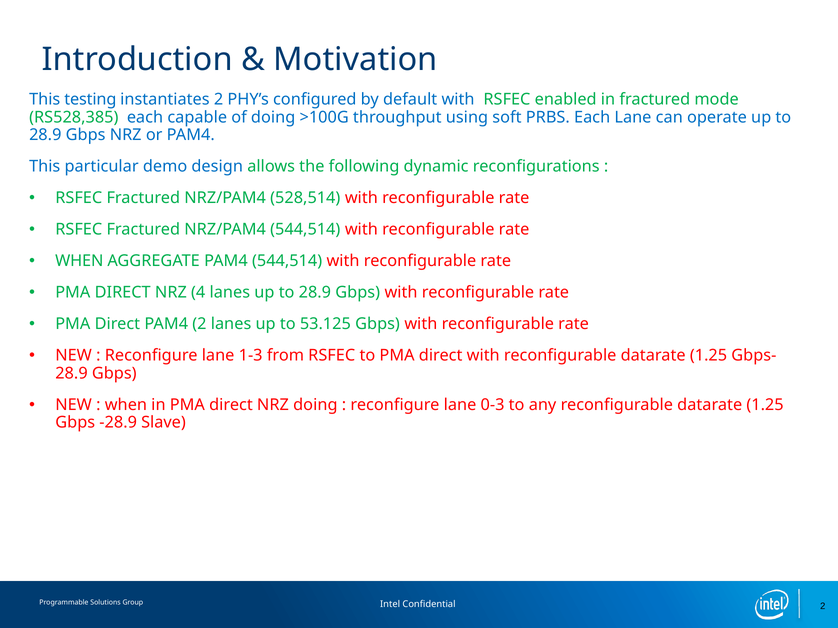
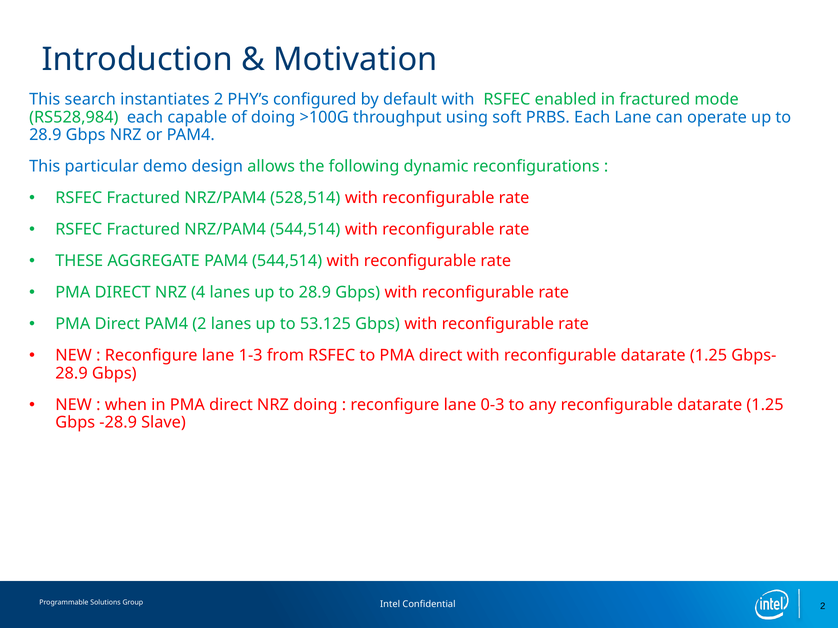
testing: testing -> search (90, 100)
RS528,385: RS528,385 -> RS528,984 (74, 117)
WHEN: WHEN -> THESE (79, 261)
